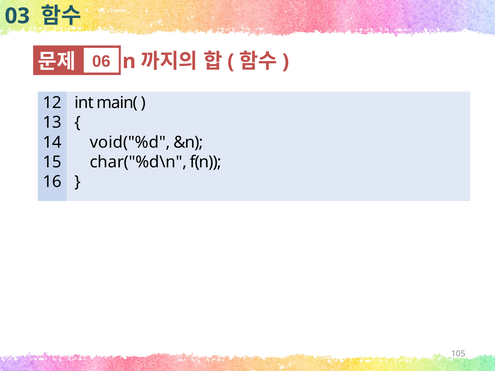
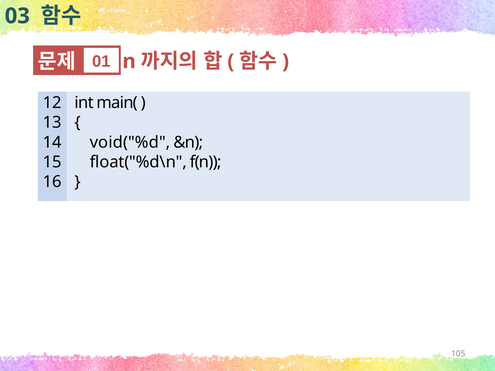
06: 06 -> 01 (101, 61)
char("%d\n: char("%d\n -> float("%d\n (138, 162)
